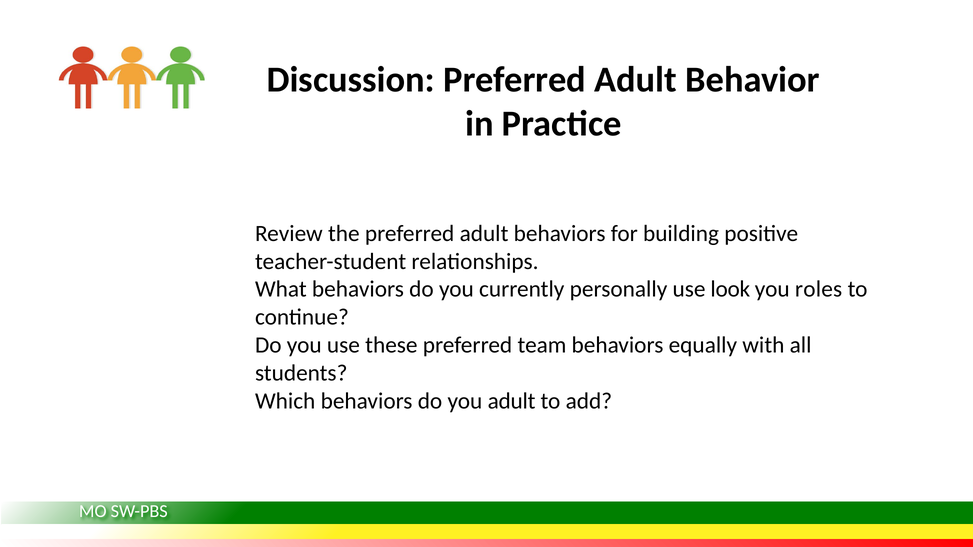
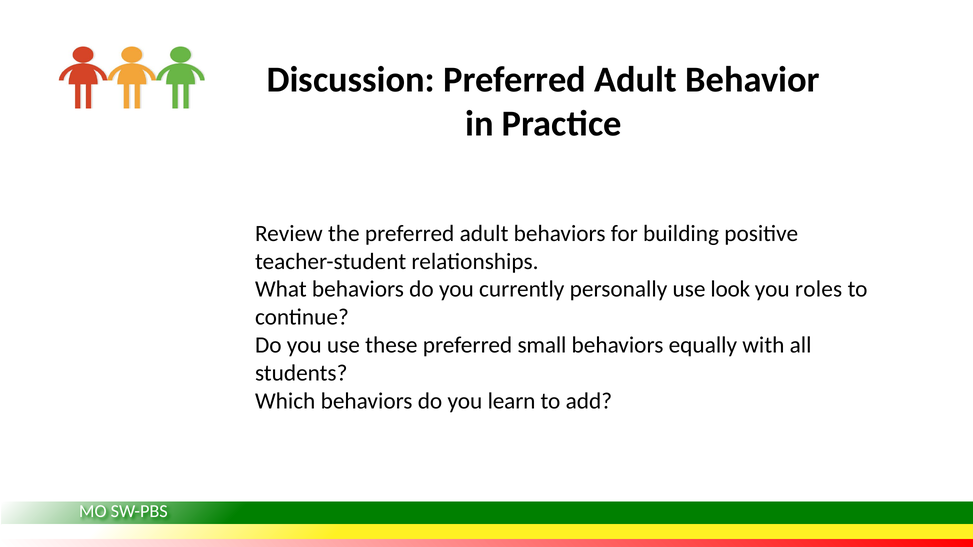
team: team -> small (542, 345)
you adult: adult -> learn (512, 401)
